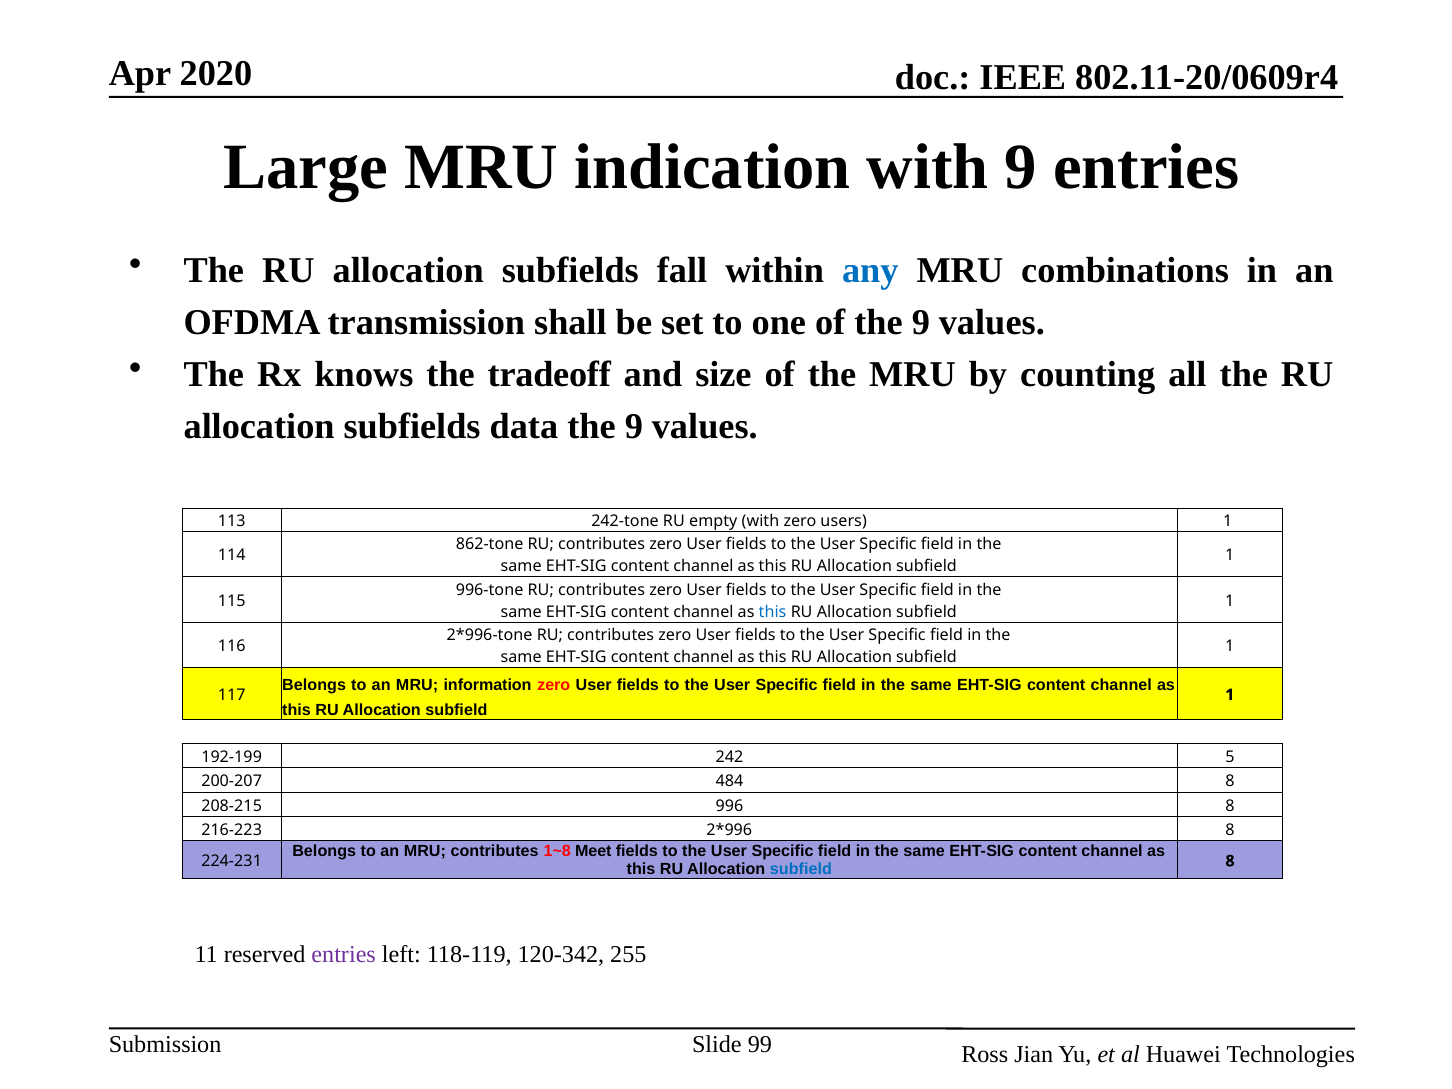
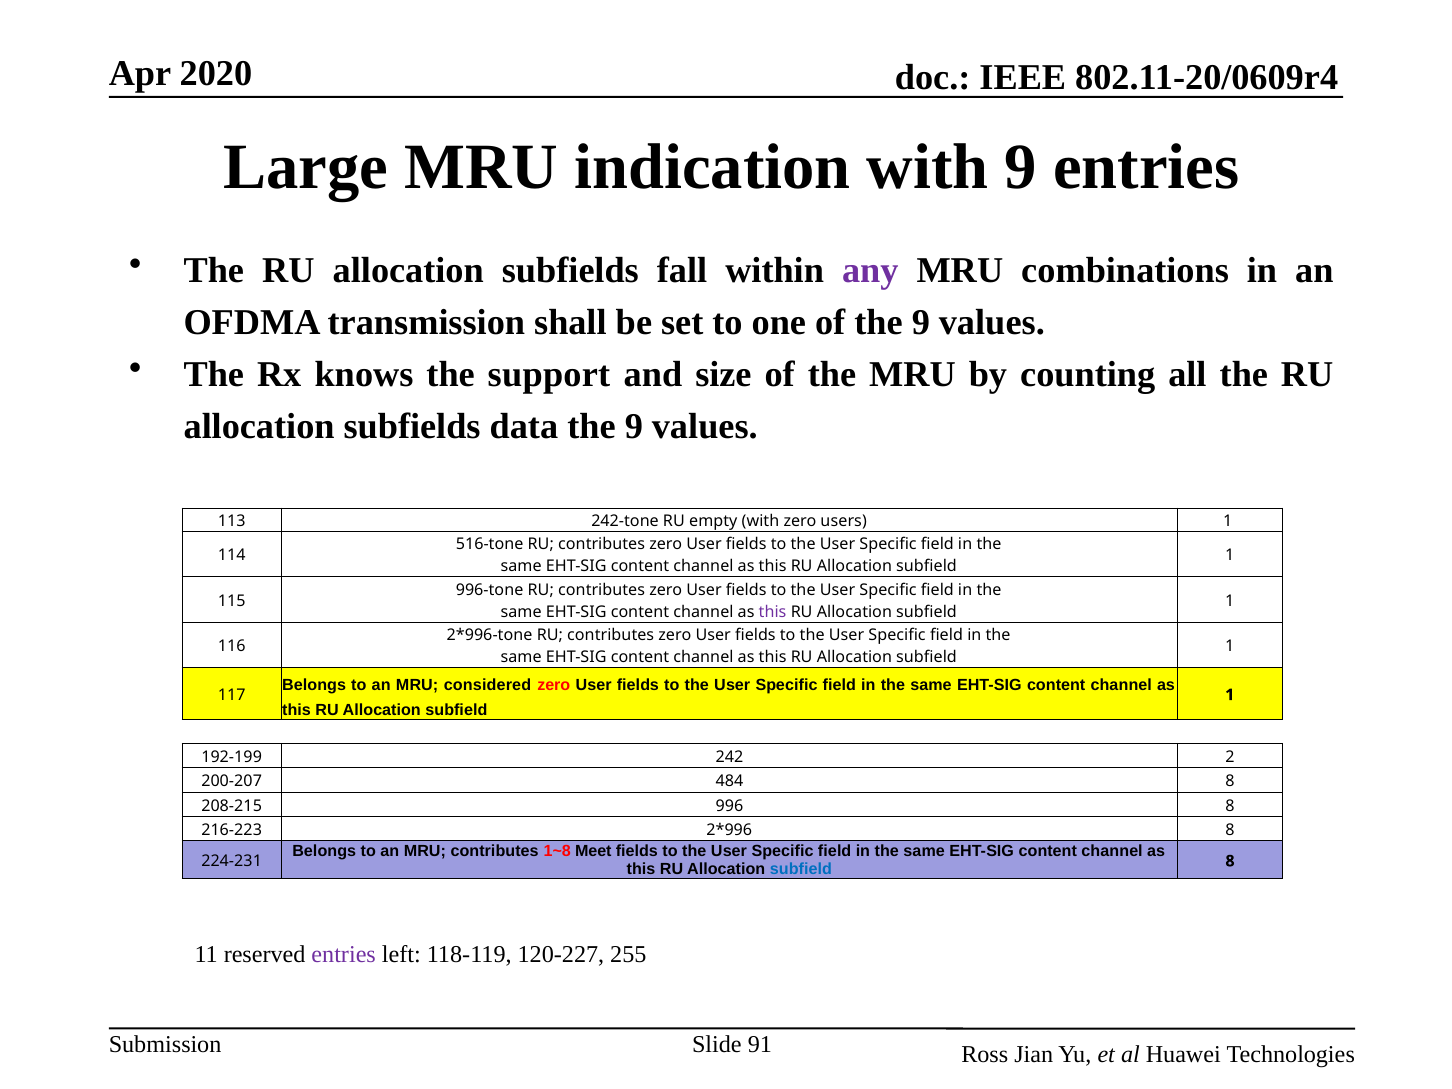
any colour: blue -> purple (870, 270)
tradeoff: tradeoff -> support (549, 375)
862-tone: 862-tone -> 516-tone (490, 544)
this colour: blue -> purple (773, 612)
information: information -> considered (487, 685)
5: 5 -> 2 (1230, 757)
120-342: 120-342 -> 120-227 (561, 955)
99: 99 -> 91 (760, 1044)
